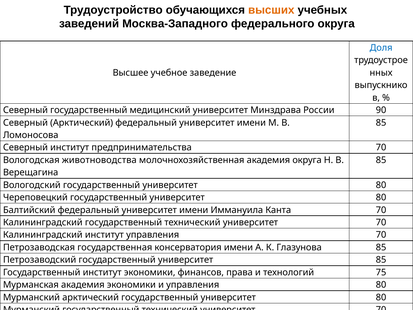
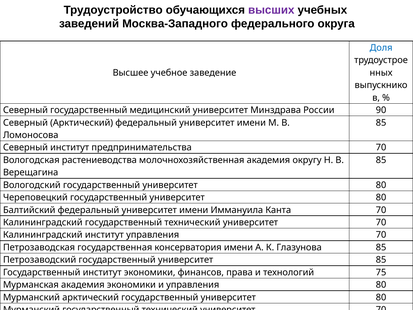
высших colour: orange -> purple (271, 10)
животноводства: животноводства -> растениеводства (99, 160)
академия округа: округа -> округу (307, 160)
